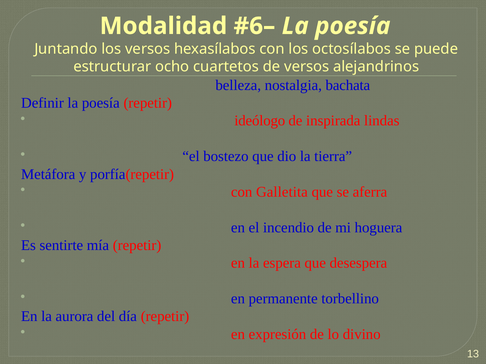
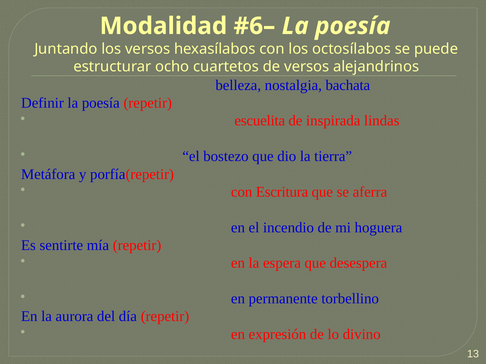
ideólogo: ideólogo -> escuelita (260, 121)
Galletita: Galletita -> Escritura (282, 192)
